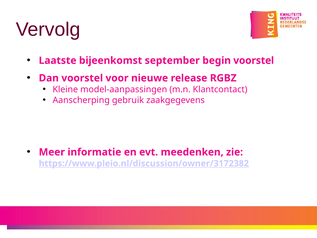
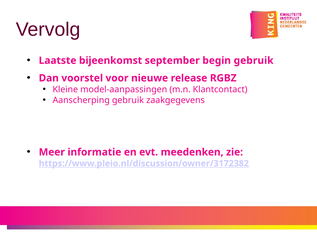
begin voorstel: voorstel -> gebruik (254, 60)
